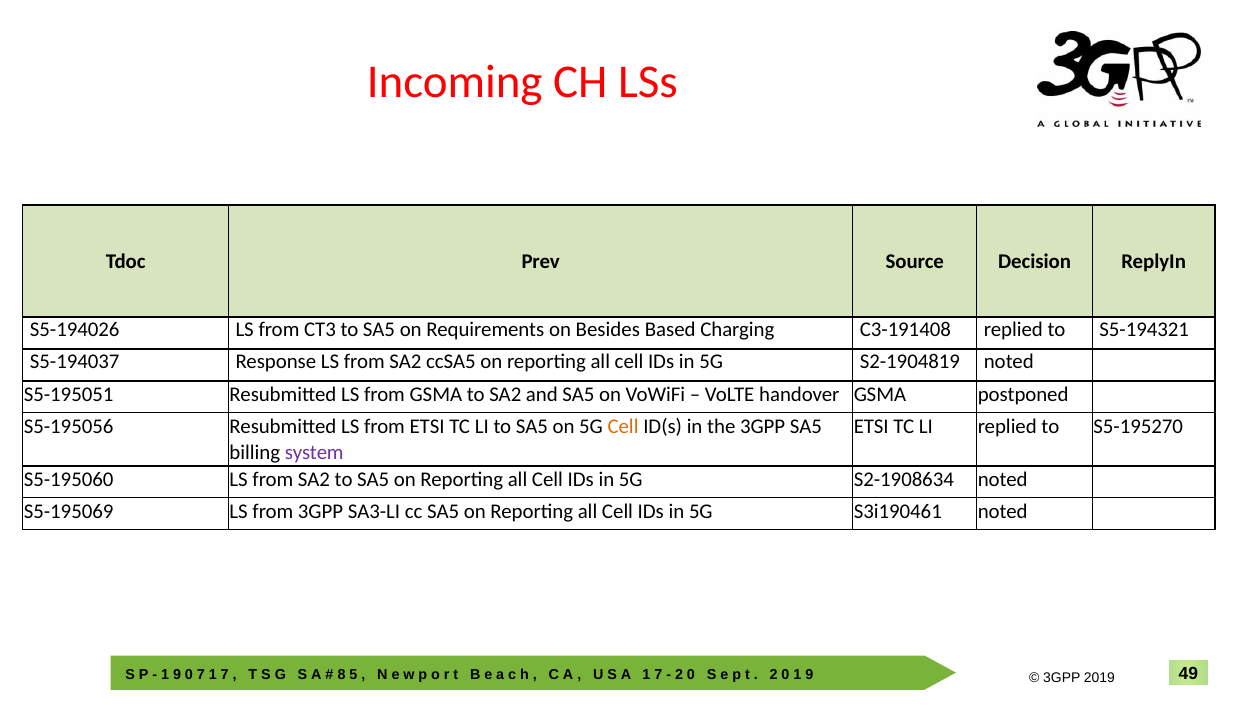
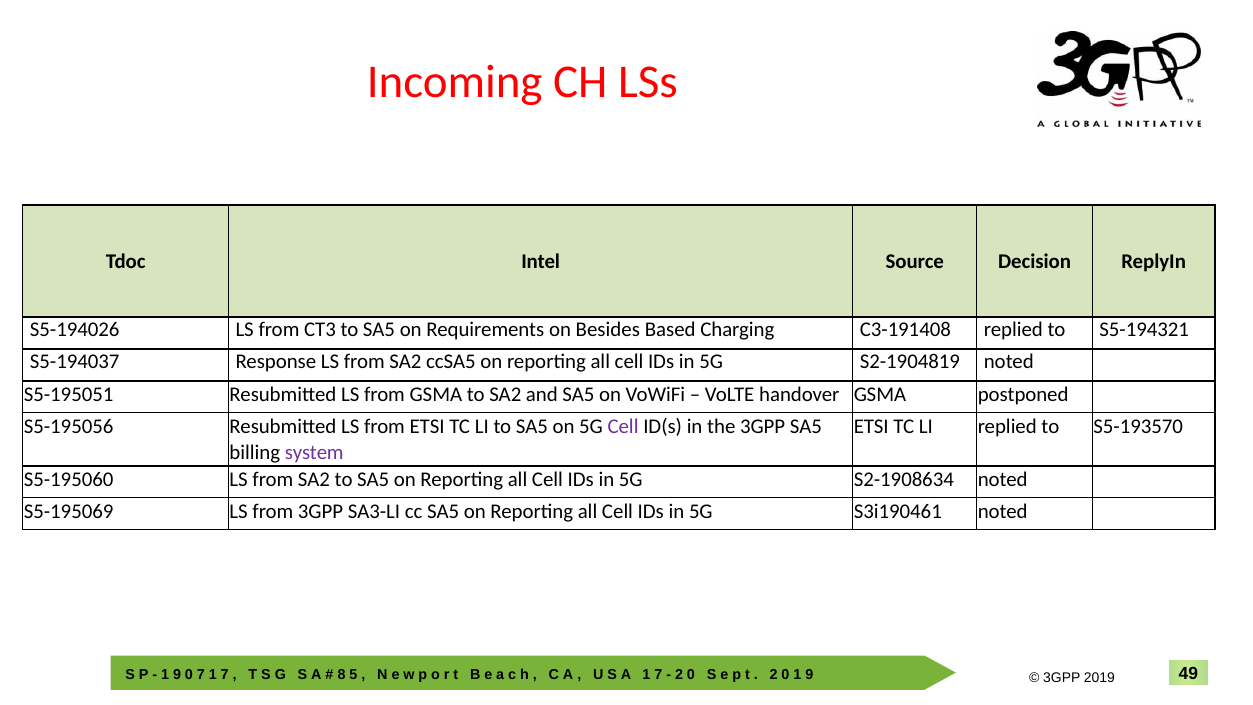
Prev: Prev -> Intel (541, 261)
Cell colour: orange -> purple (623, 427)
S5-195270: S5-195270 -> S5-193570 (1138, 427)
